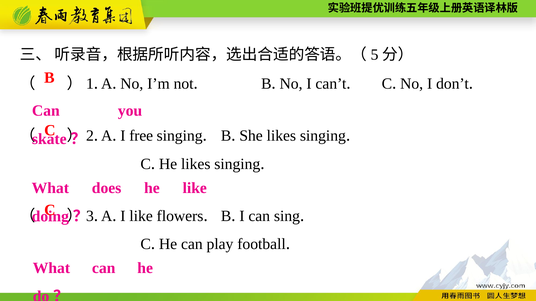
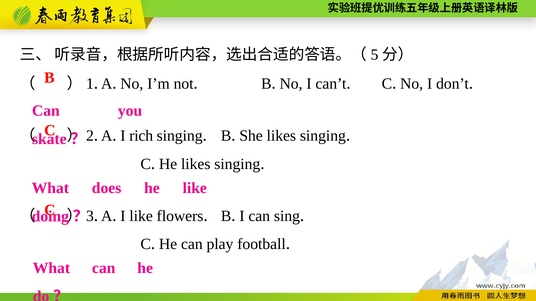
free: free -> rich (141, 136)
